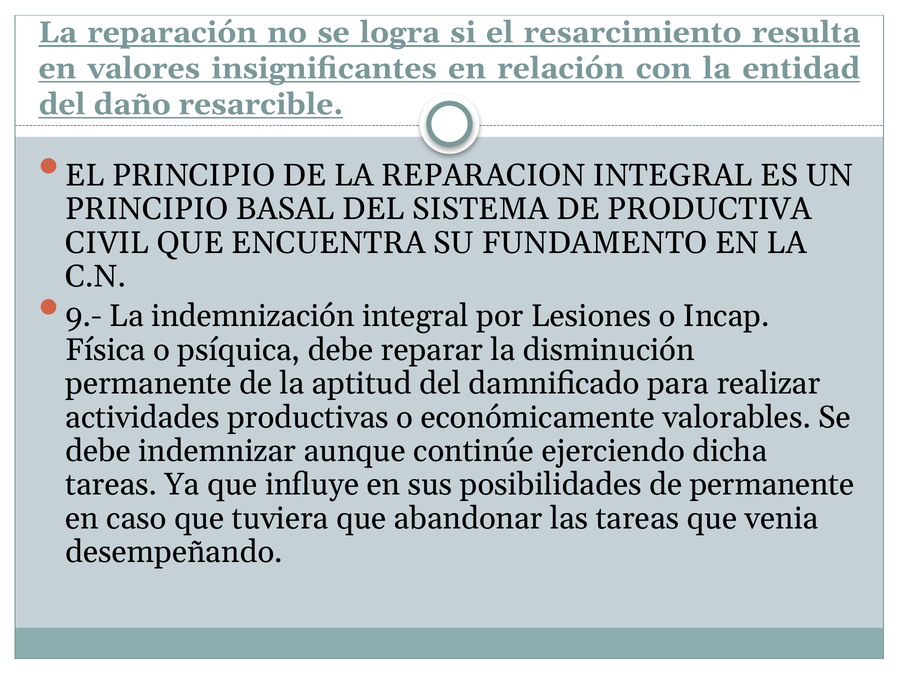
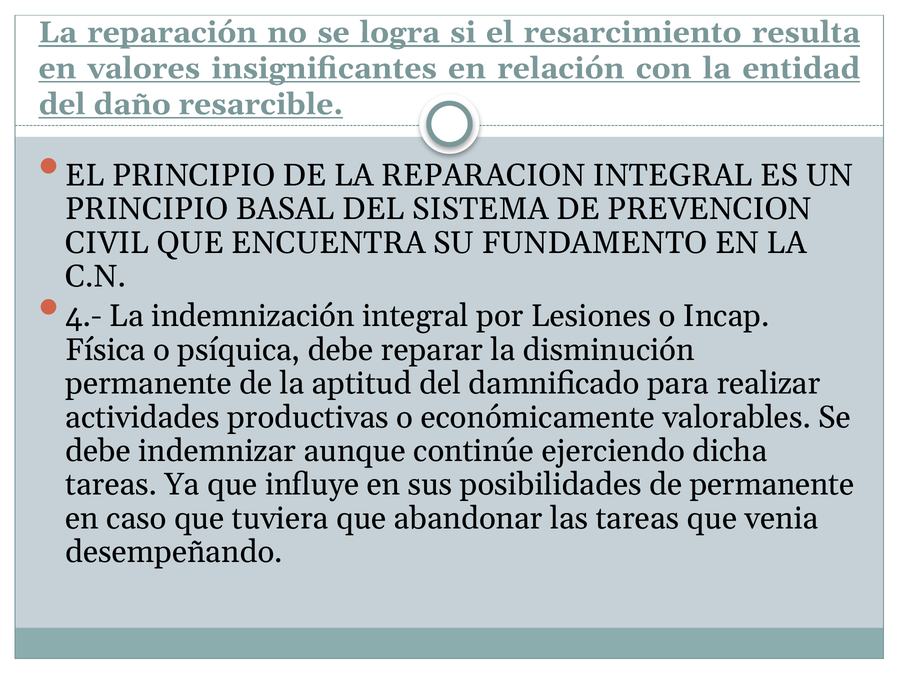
PRODUCTIVA: PRODUCTIVA -> PREVENCION (710, 209)
9.-: 9.- -> 4.- (84, 316)
